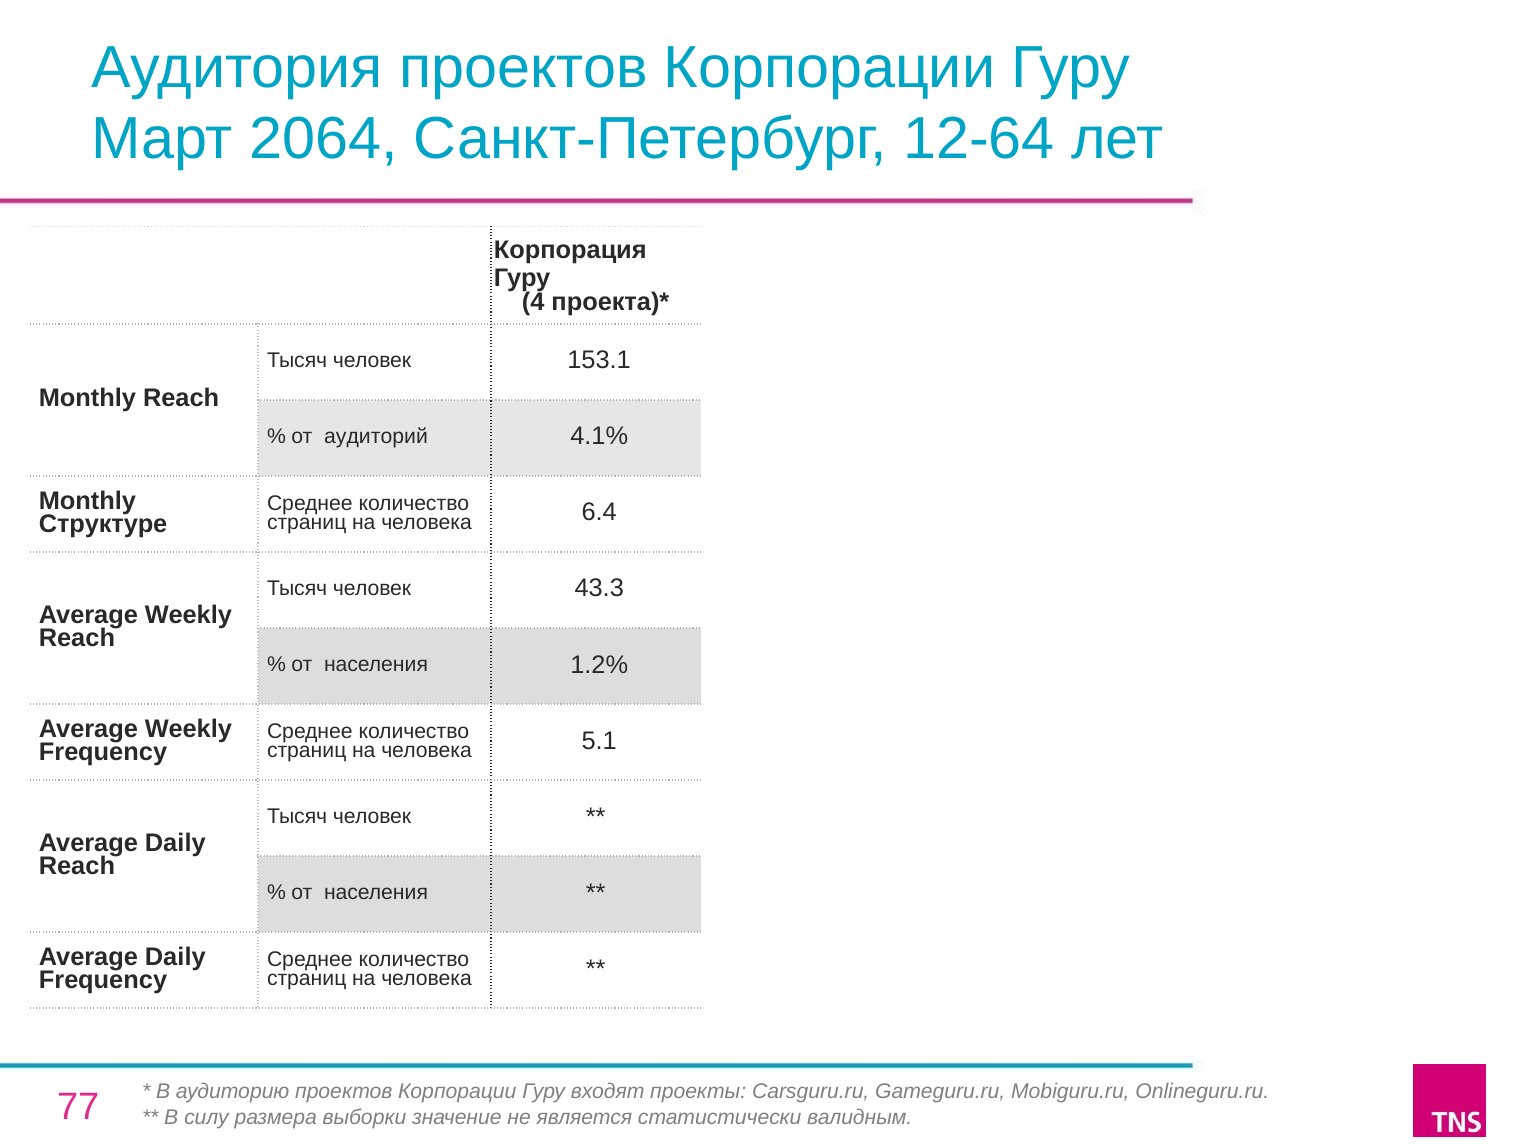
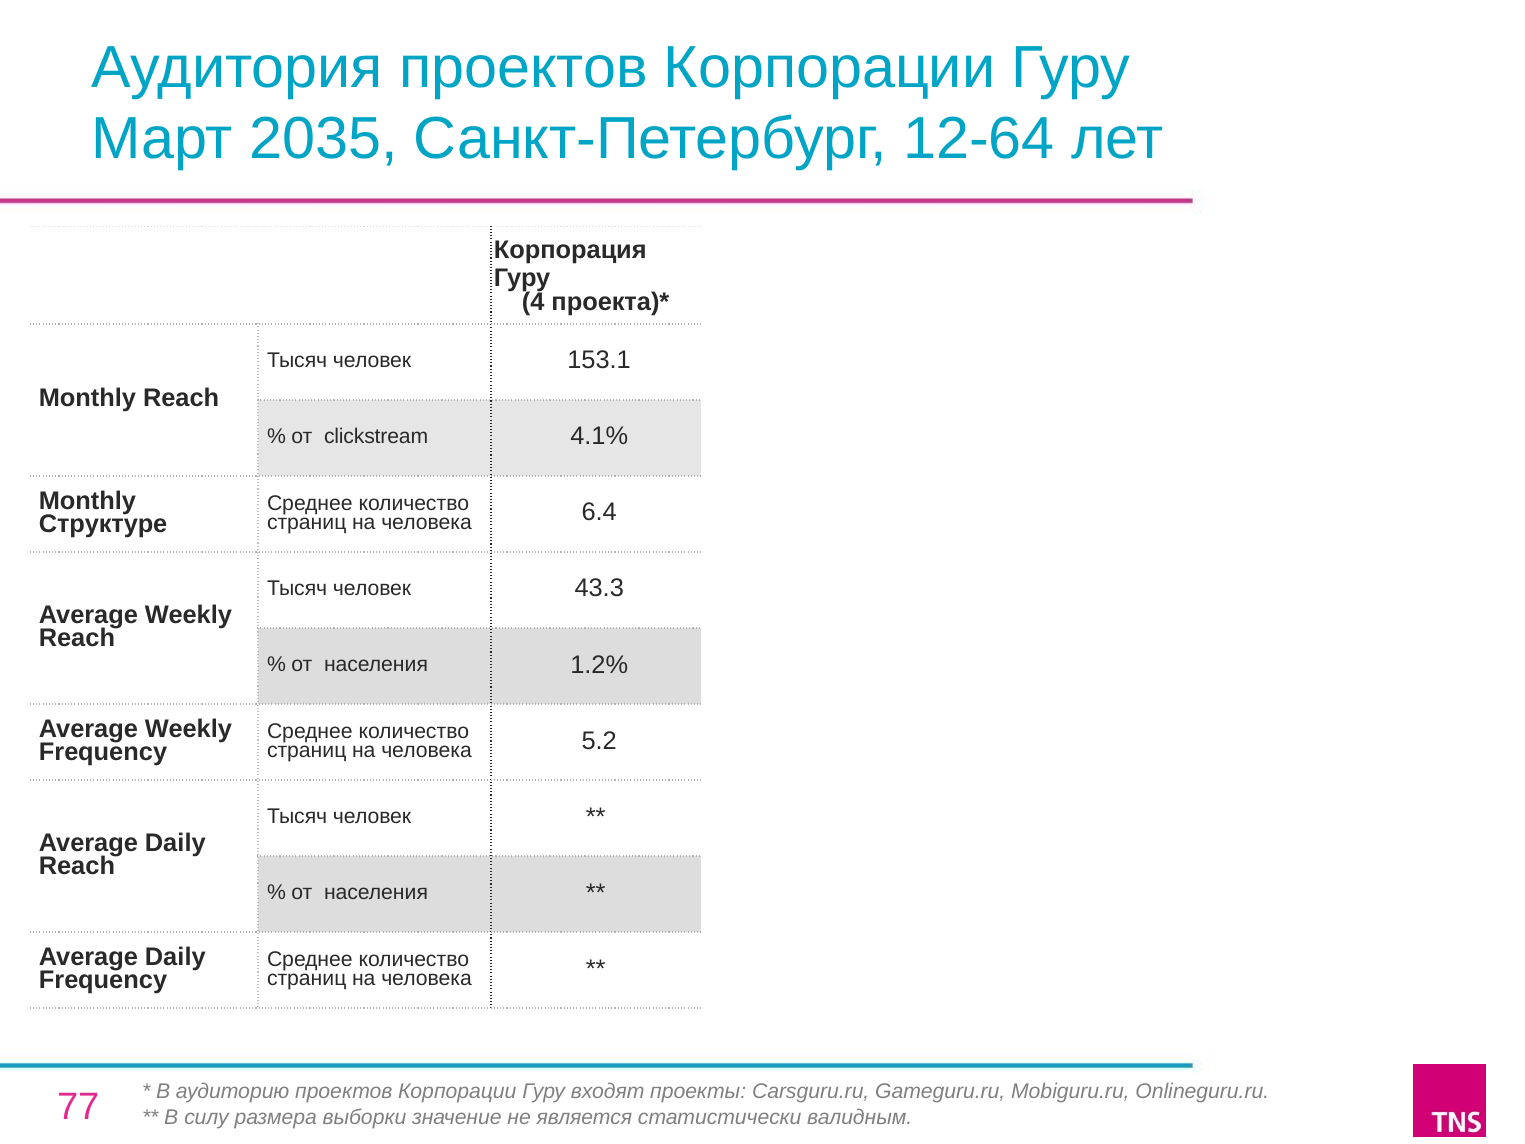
2064: 2064 -> 2035 (323, 139)
аудиторий: аудиторий -> clickstream (376, 437)
5.1: 5.1 -> 5.2 (599, 740)
